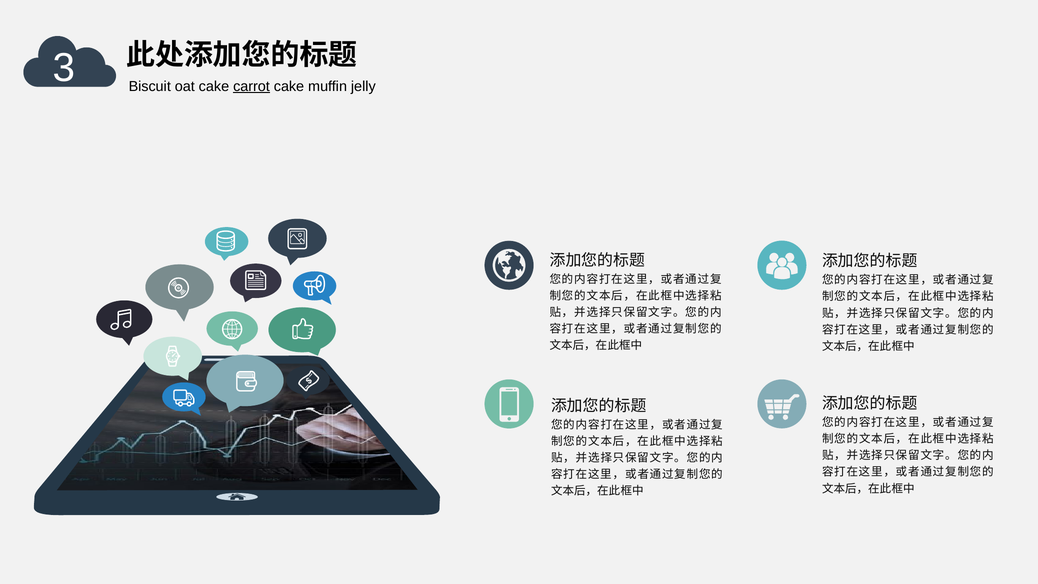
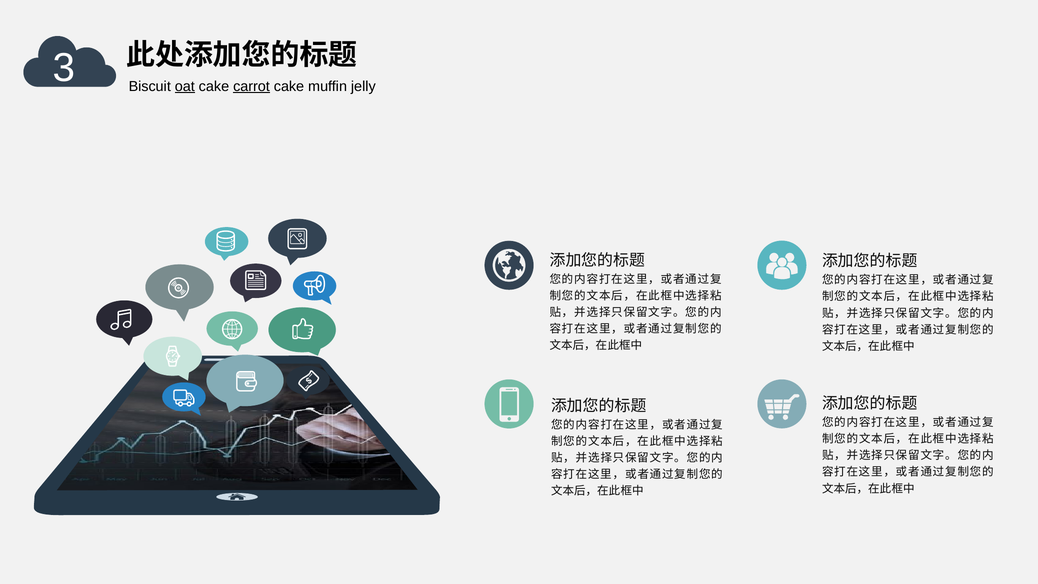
oat underline: none -> present (185, 86)
